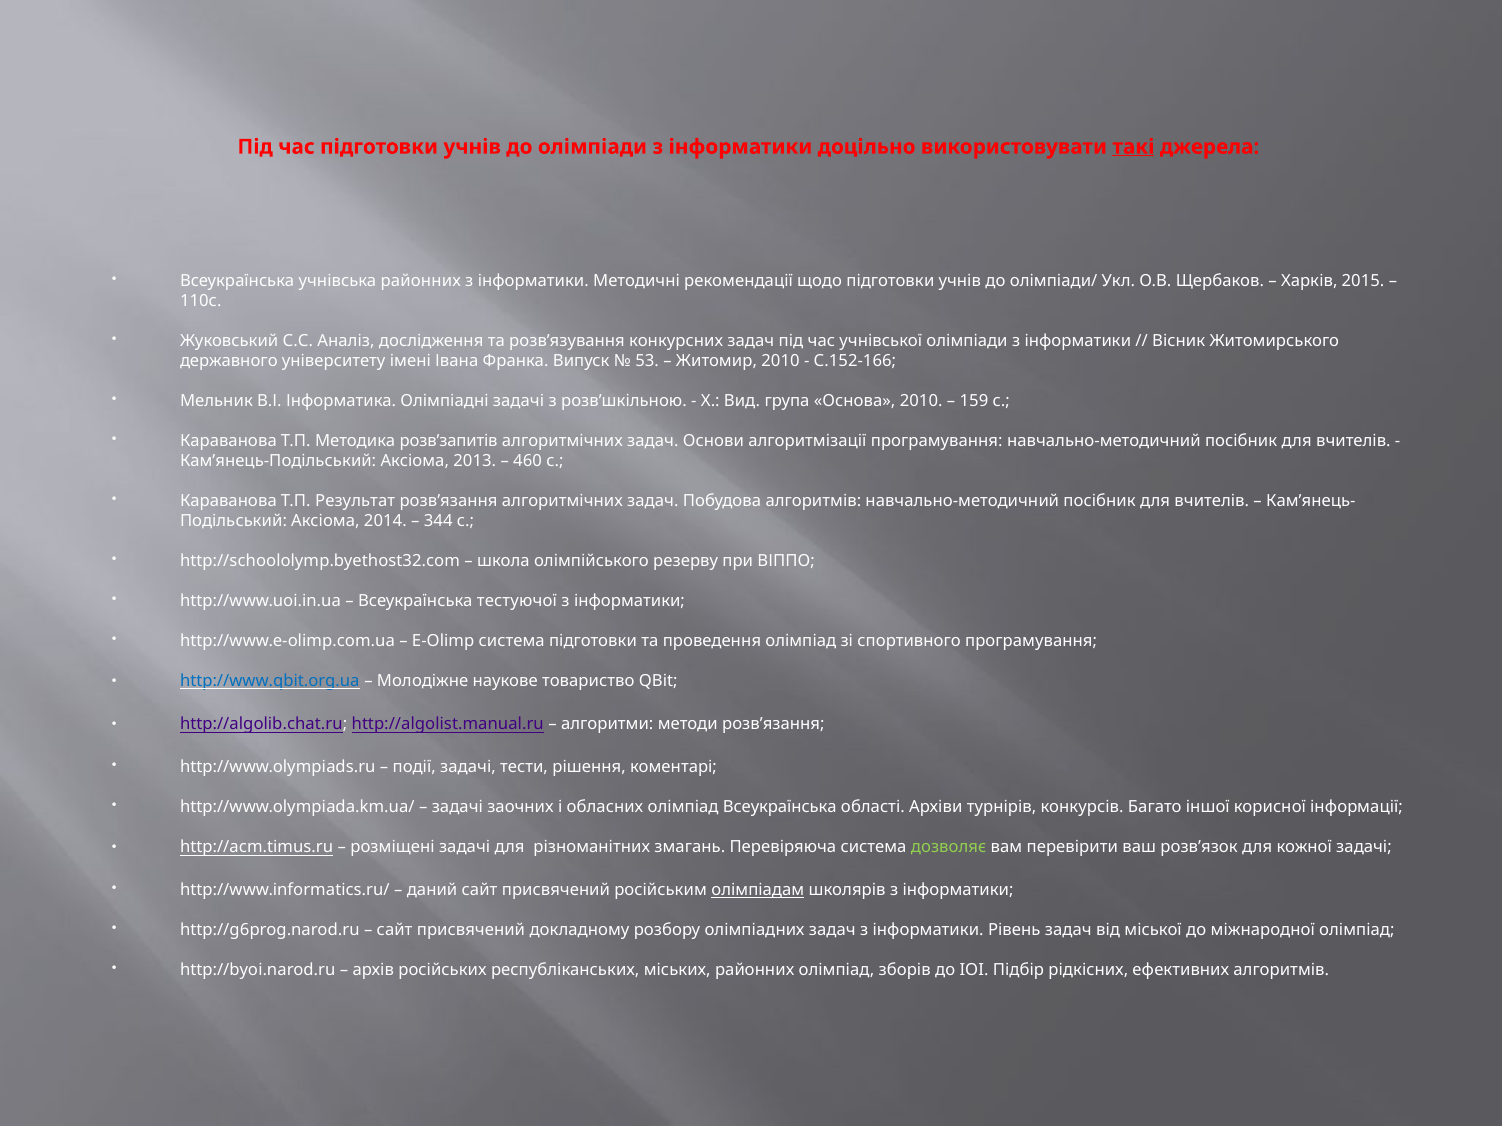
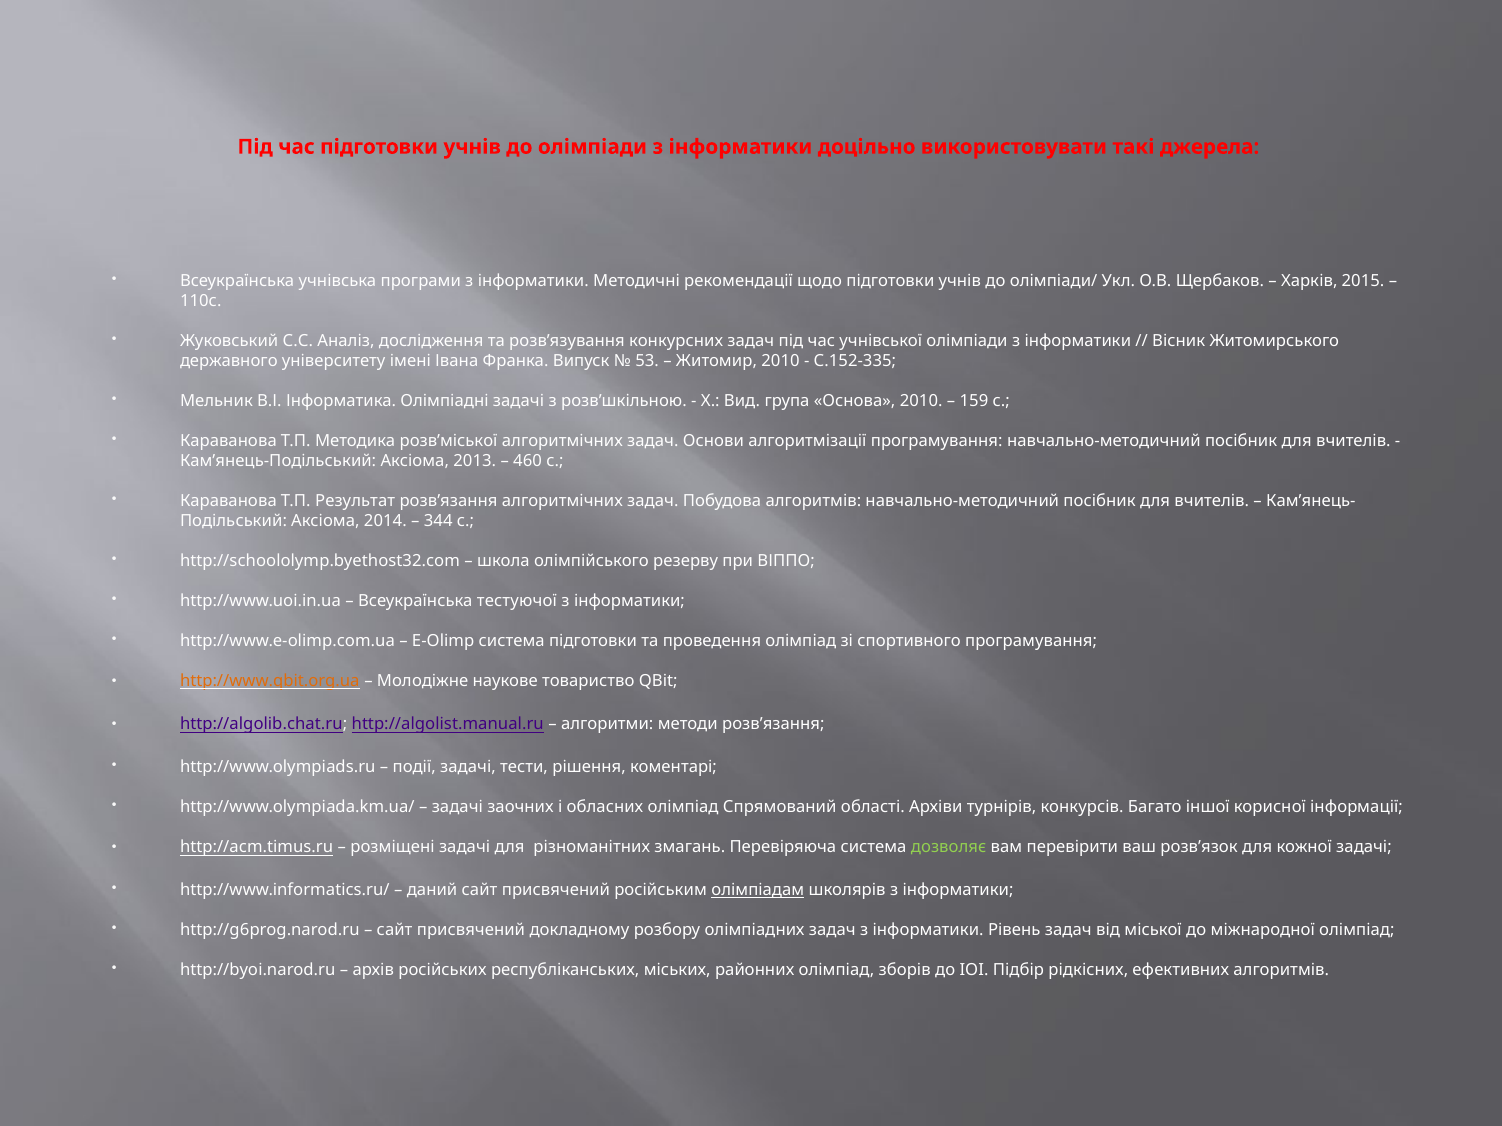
такі underline: present -> none (1133, 147)
учнівська районних: районних -> програми (421, 281)
С.152-166: С.152-166 -> С.152-335 (855, 361)
розв’запитів: розв’запитів -> розв’міської (449, 441)
http://www.qbit.org.ua colour: blue -> orange (270, 682)
олімпіад Всеукраїнська: Всеукраїнська -> Спрямований (780, 808)
